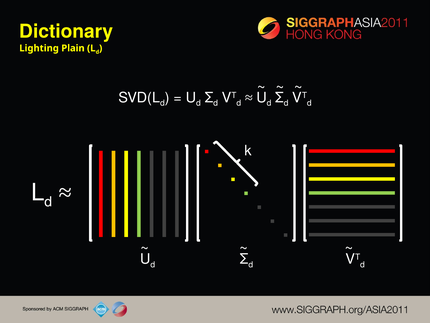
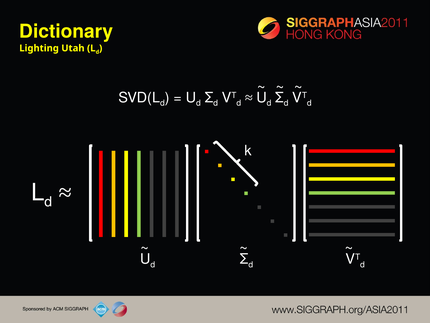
Plain: Plain -> Utah (73, 48)
